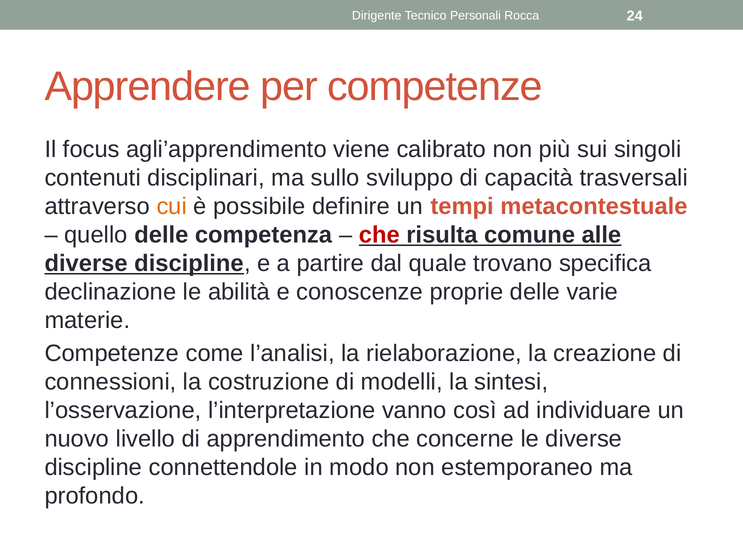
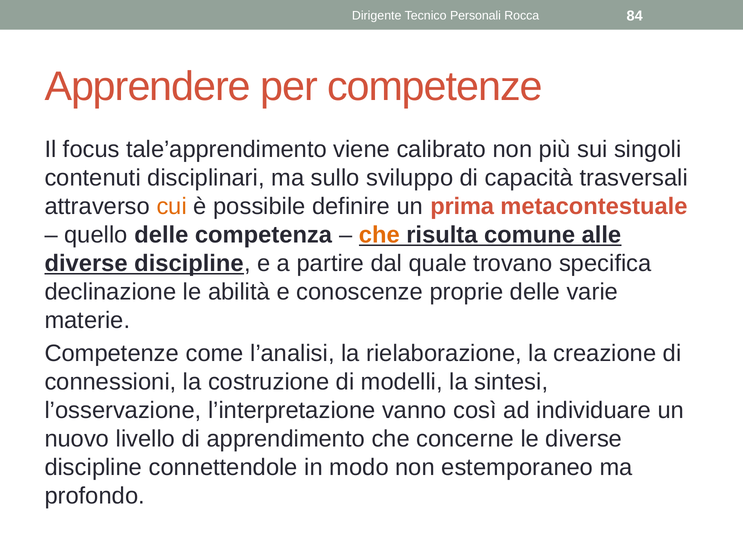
24: 24 -> 84 (635, 16)
agli’apprendimento: agli’apprendimento -> tale’apprendimento (227, 150)
tempi: tempi -> prima (462, 207)
che colour: red -> orange (379, 235)
